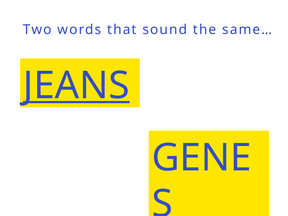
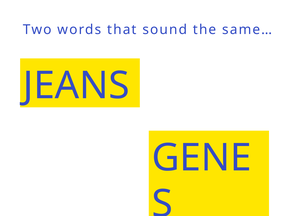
JEANS underline: present -> none (76, 86)
